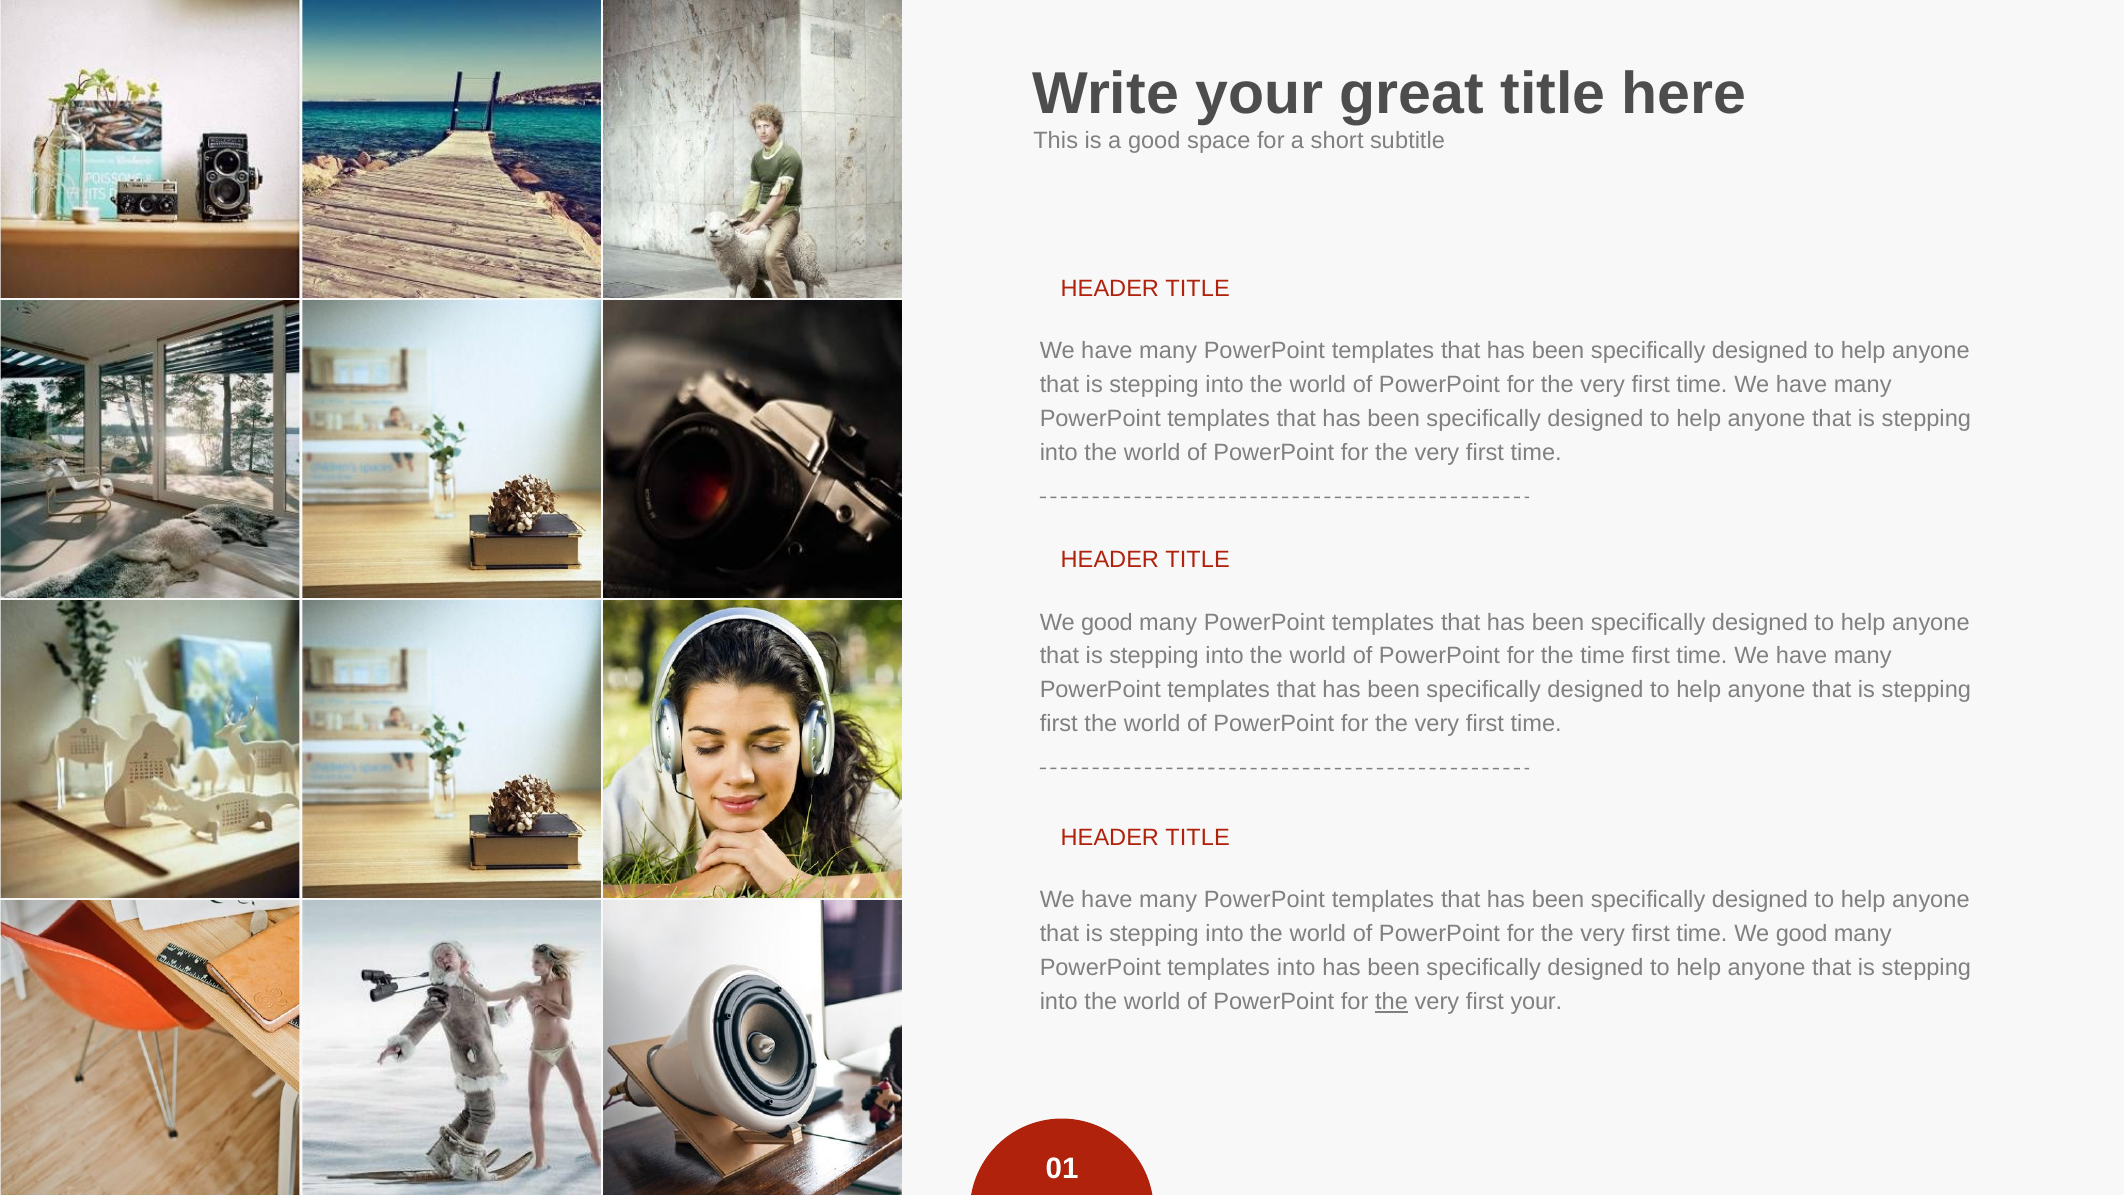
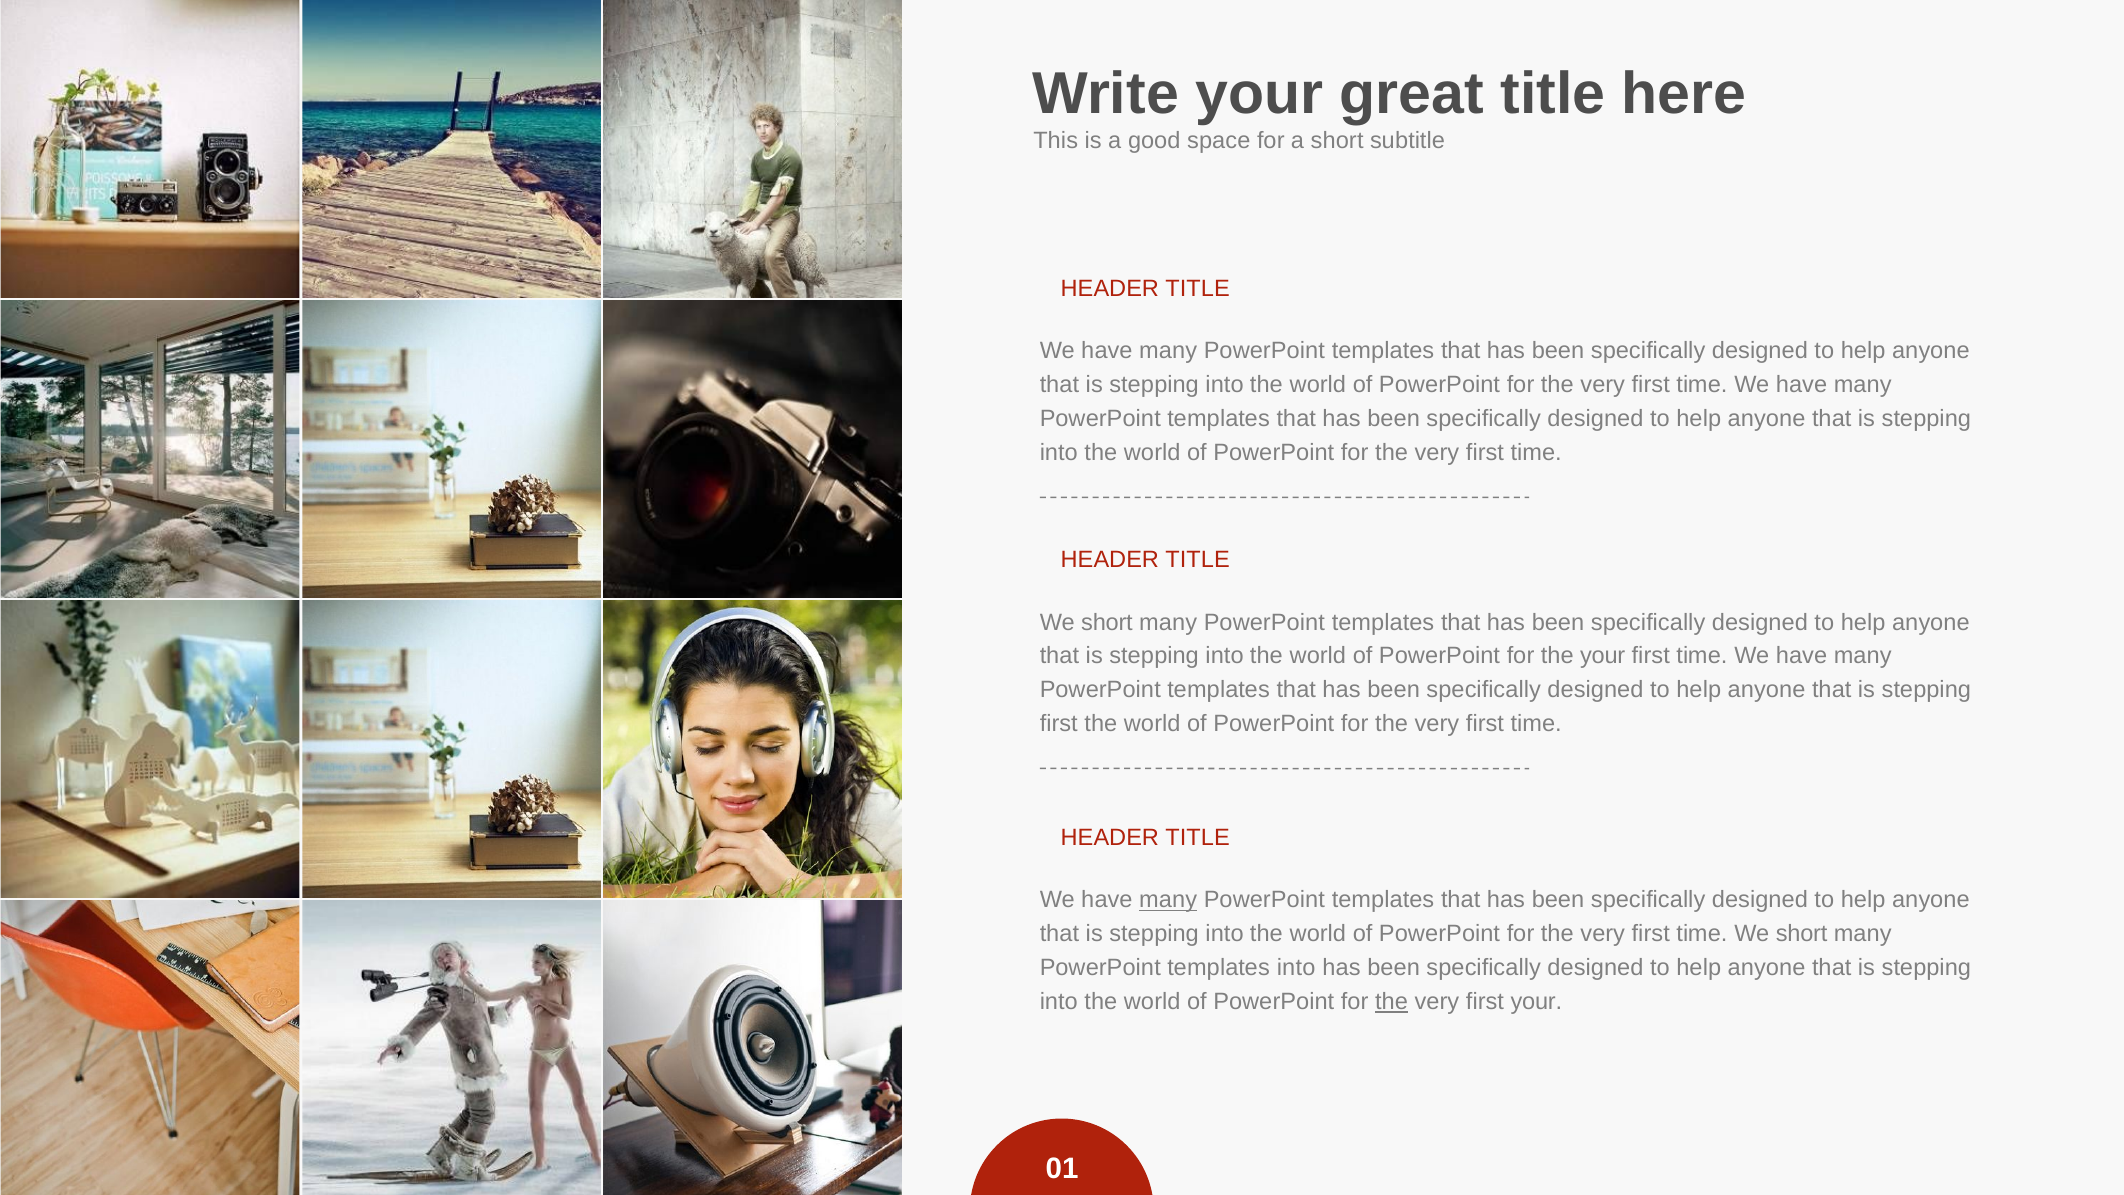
good: good -> short (1107, 622)
the time: time -> your (1603, 656)
many underline: none -> present (1168, 900)
time We good: good -> short (1802, 934)
